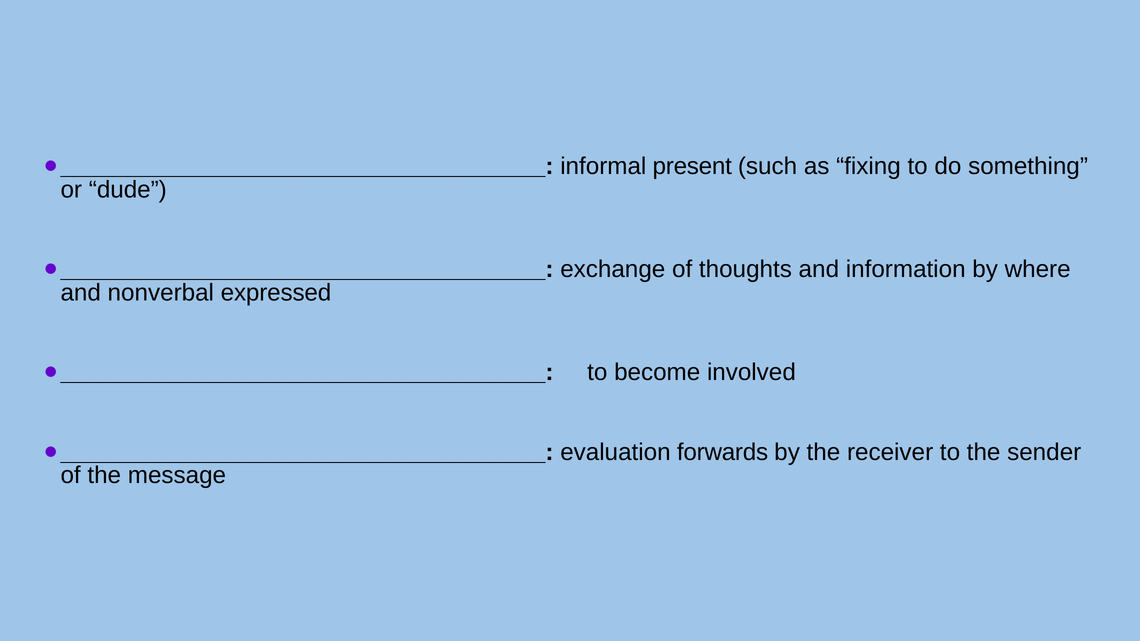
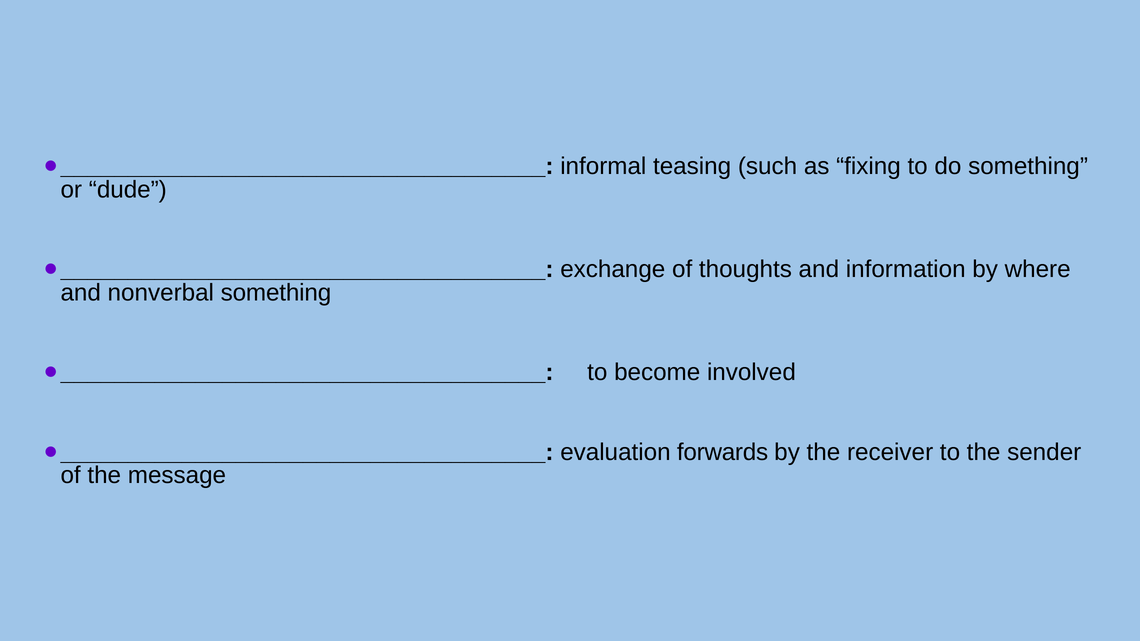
present: present -> teasing (692, 166)
nonverbal expressed: expressed -> something (276, 293)
